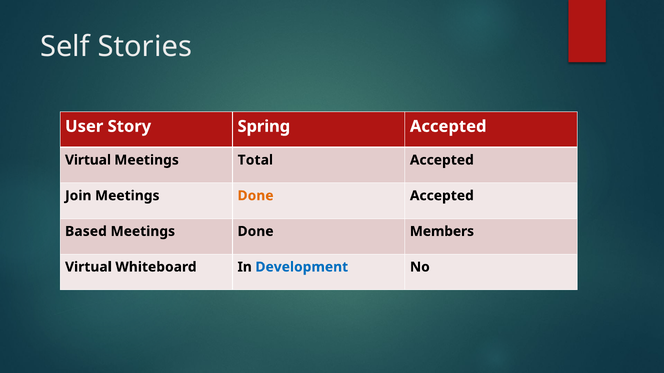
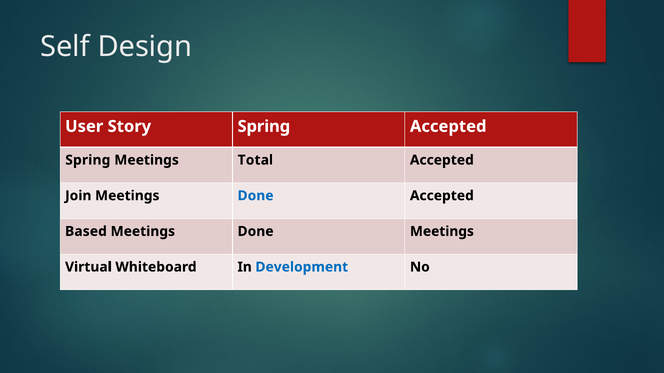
Stories: Stories -> Design (145, 47)
Virtual: Virtual -> Spring (88, 160)
Done colour: orange -> blue (256, 196)
Done Members: Members -> Meetings (442, 232)
